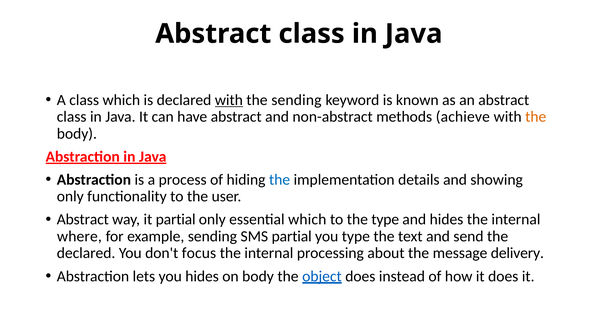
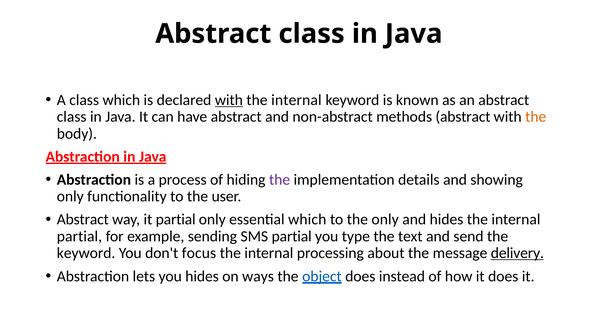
sending: sending -> internal (296, 100)
methods achieve: achieve -> abstract (463, 117)
the colour: blue -> purple (280, 180)
the type: type -> only (385, 220)
where: where -> partial (79, 236)
declared: declared -> keyword (86, 253)
delivery underline: none -> present (517, 253)
on body: body -> ways (258, 277)
